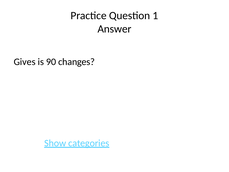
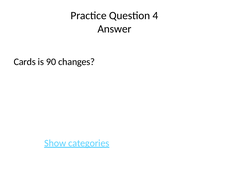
1: 1 -> 4 (155, 15)
Gives: Gives -> Cards (25, 62)
